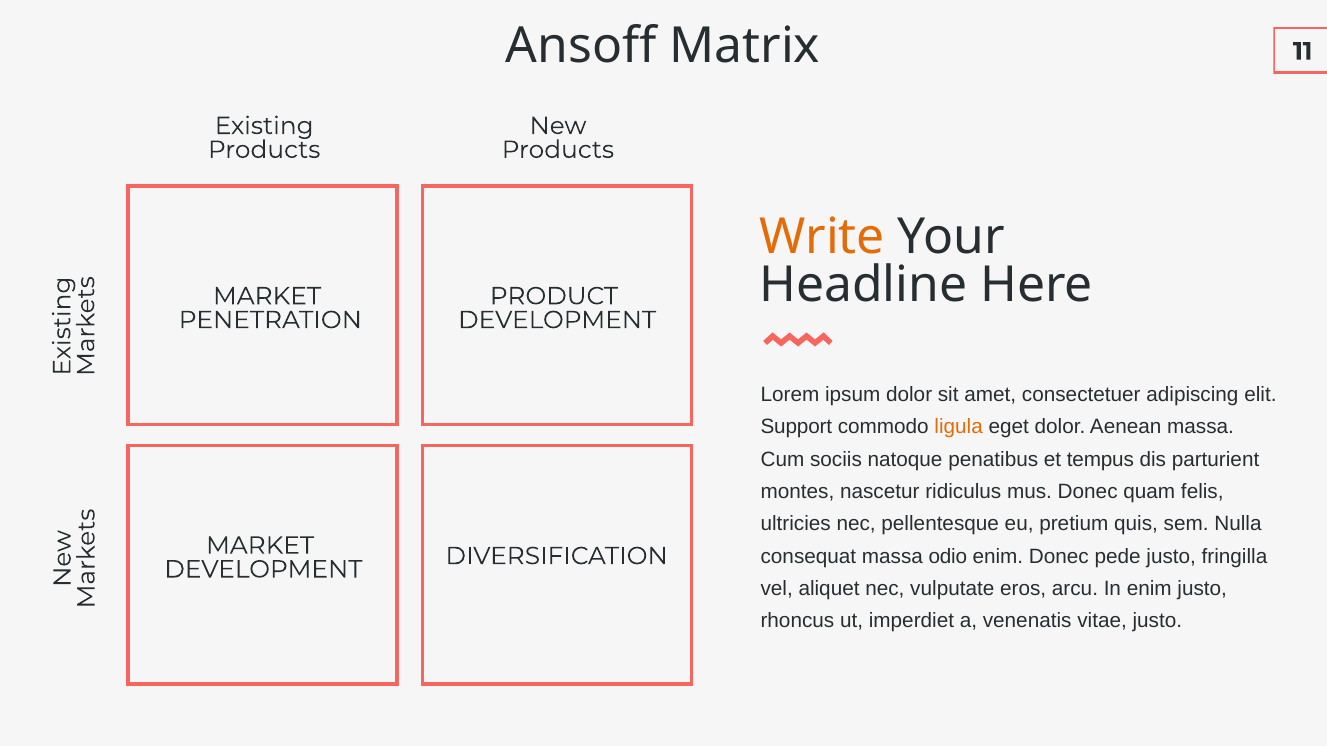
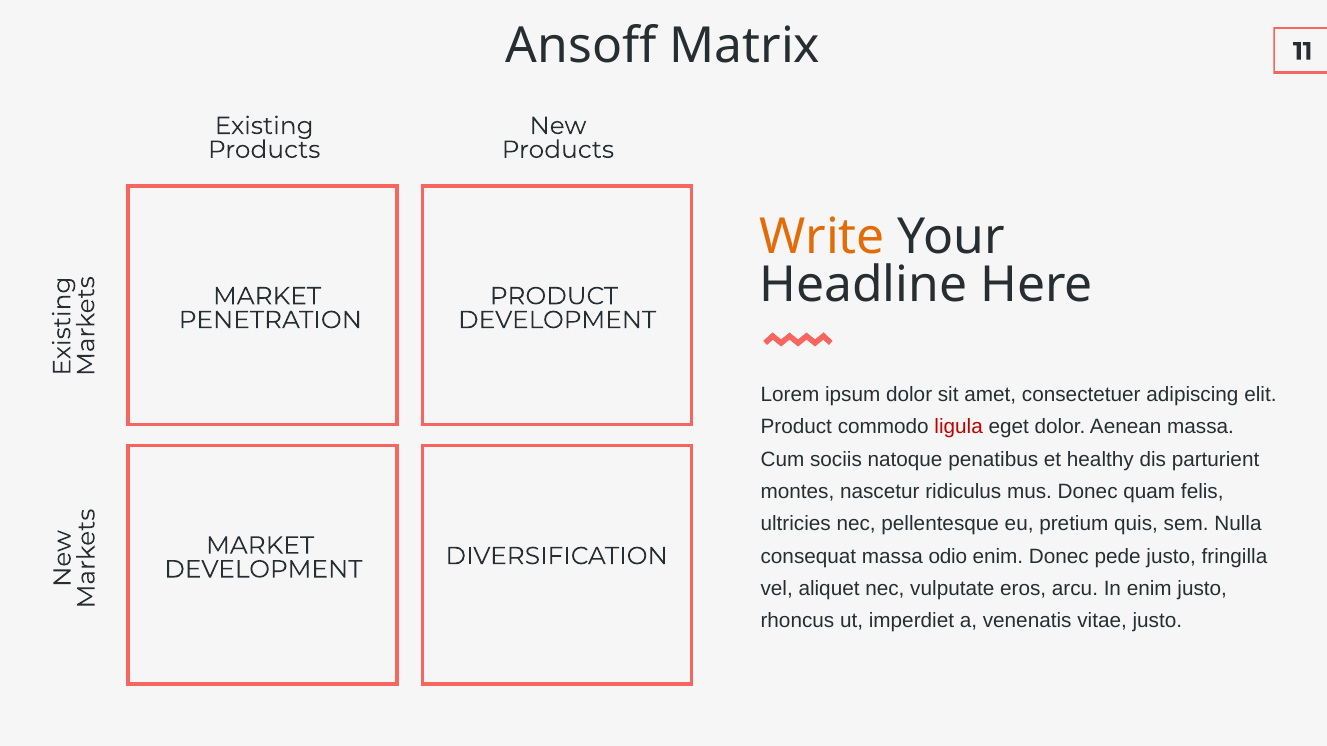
Support: Support -> Product (796, 427)
ligula colour: orange -> red (959, 427)
tempus: tempus -> healthy (1100, 460)
